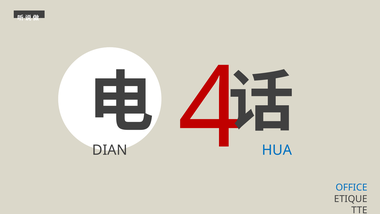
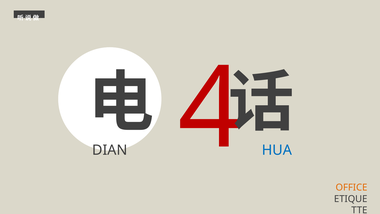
OFFICE colour: blue -> orange (351, 187)
